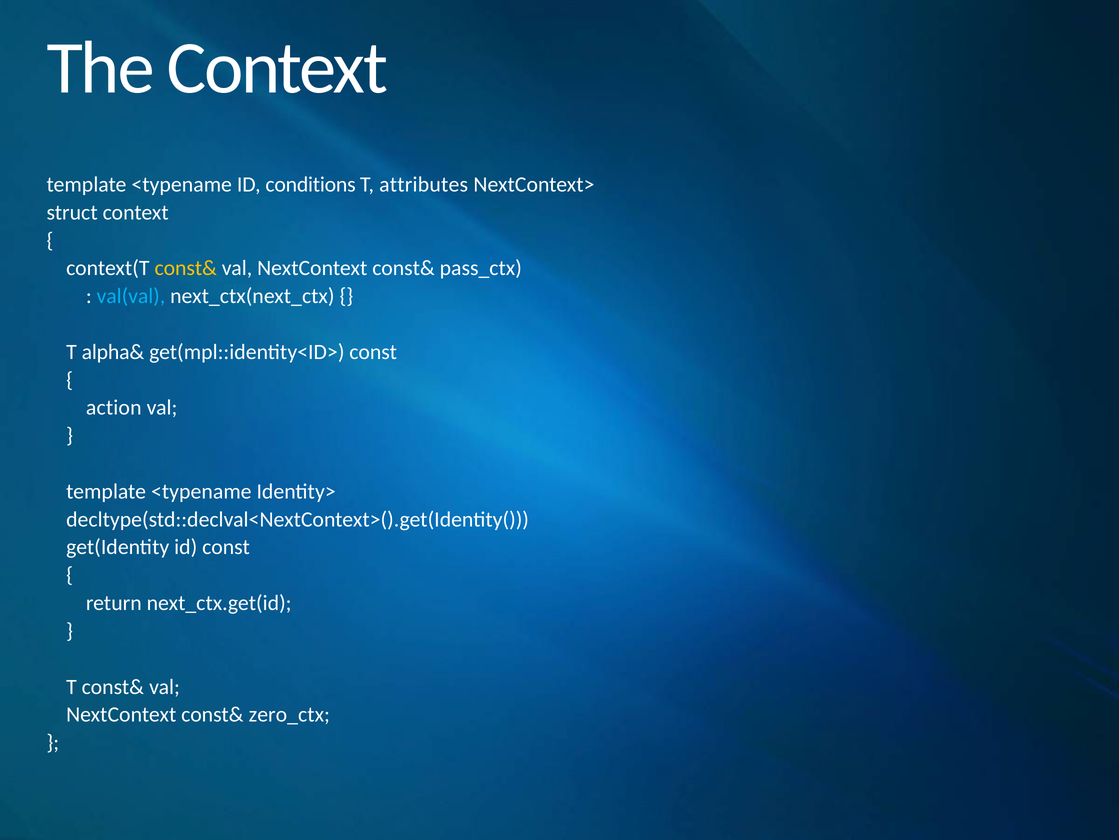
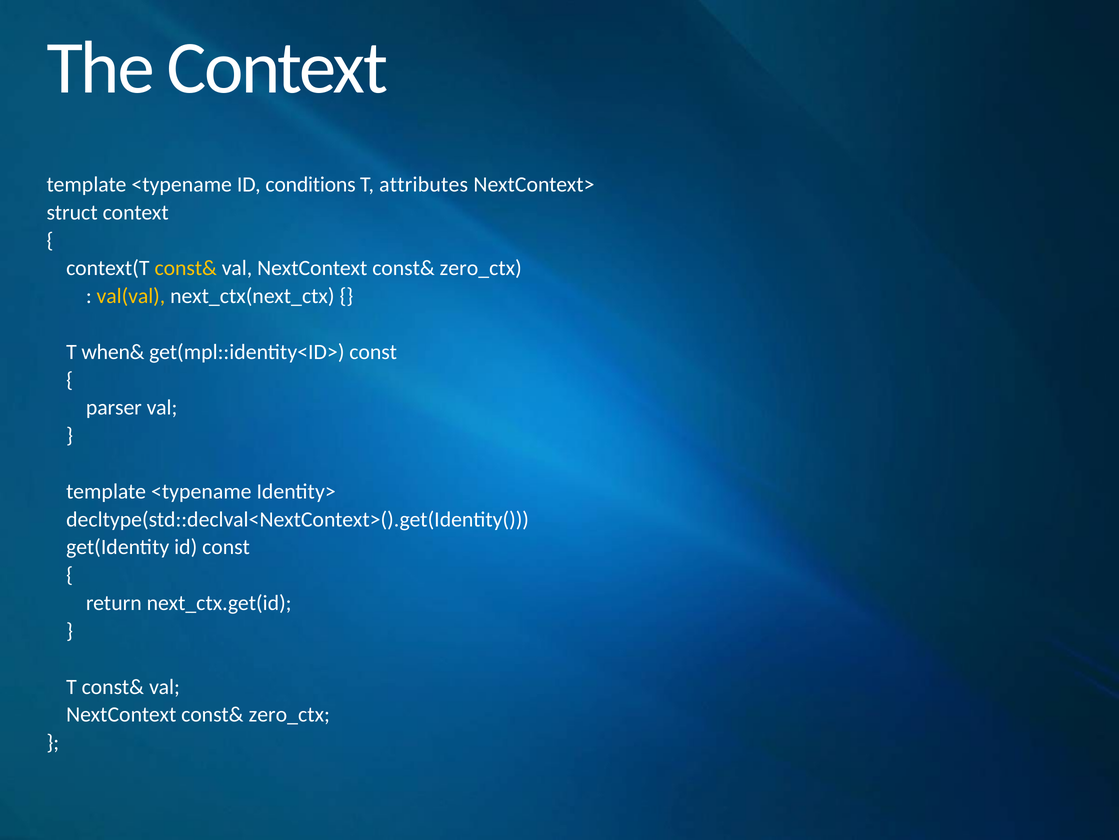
pass_ctx: pass_ctx -> zero_ctx (481, 268)
val(val colour: light blue -> yellow (131, 296)
alpha&: alpha& -> when& (113, 352)
action: action -> parser (114, 407)
